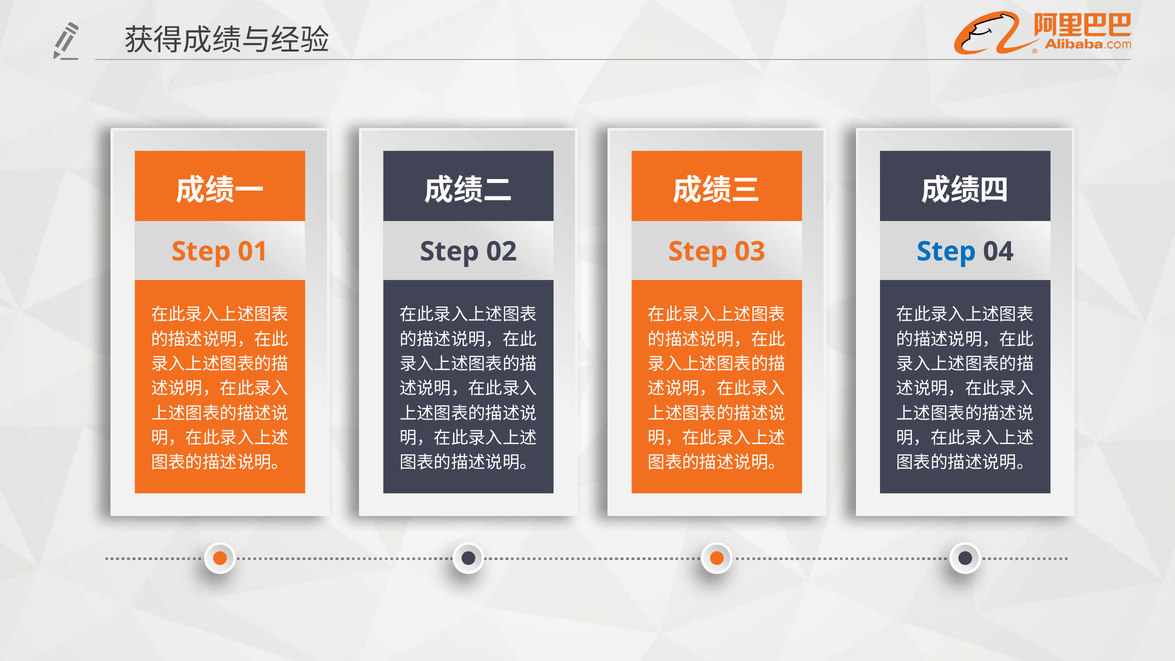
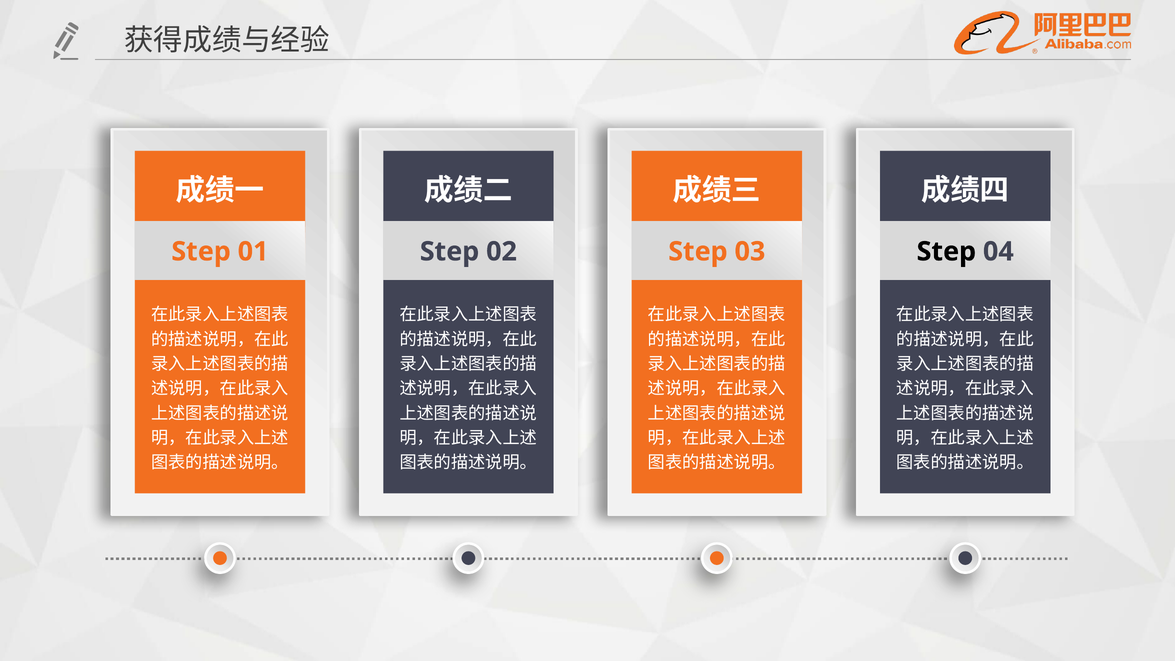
Step colour: blue -> black (946, 252)
